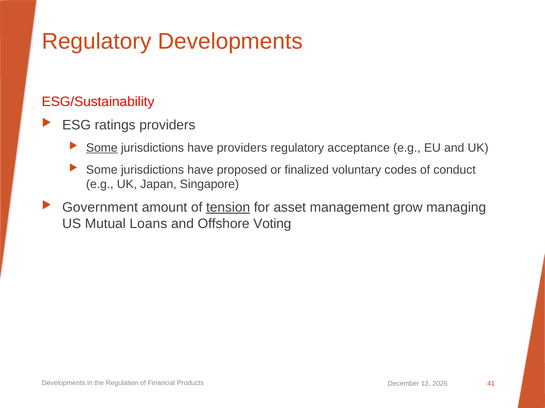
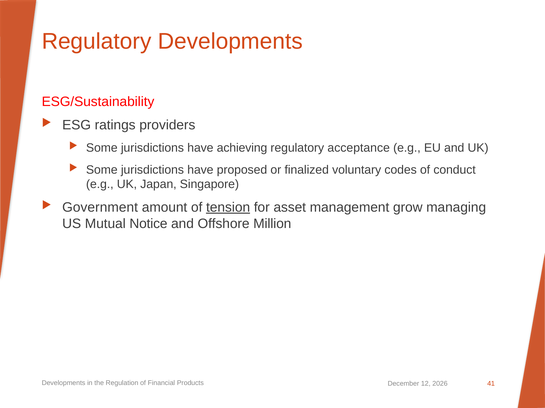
Some underline: present -> none (102, 148)
have providers: providers -> achieving (242, 148)
Loans: Loans -> Notice (148, 224)
Voting: Voting -> Million (272, 224)
